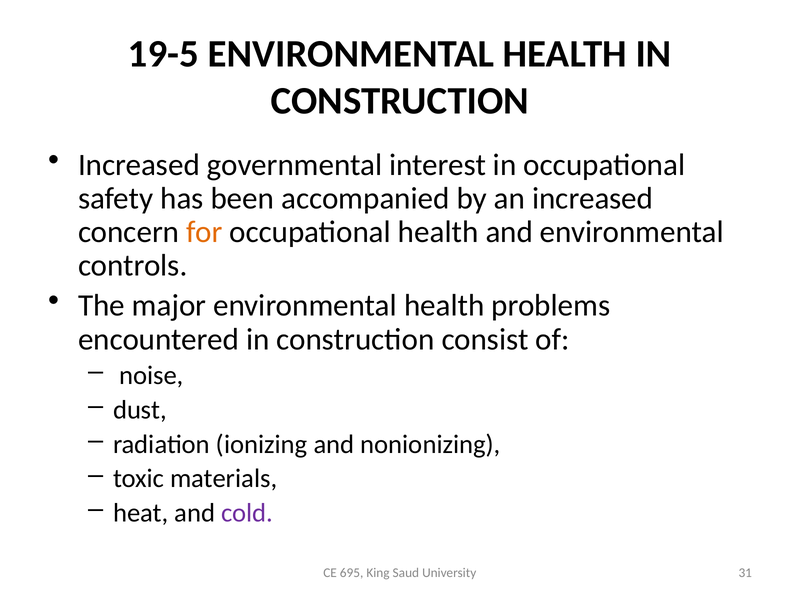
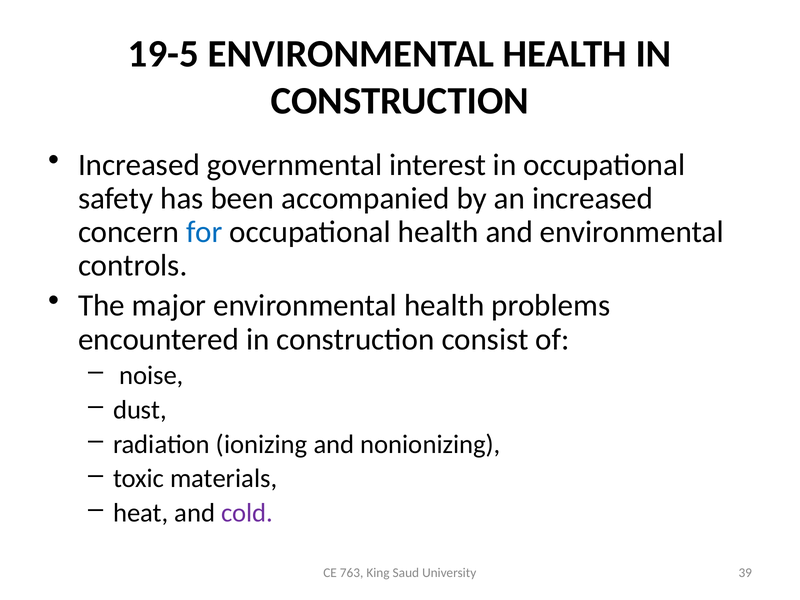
for colour: orange -> blue (204, 232)
695: 695 -> 763 (352, 573)
31: 31 -> 39 (745, 573)
